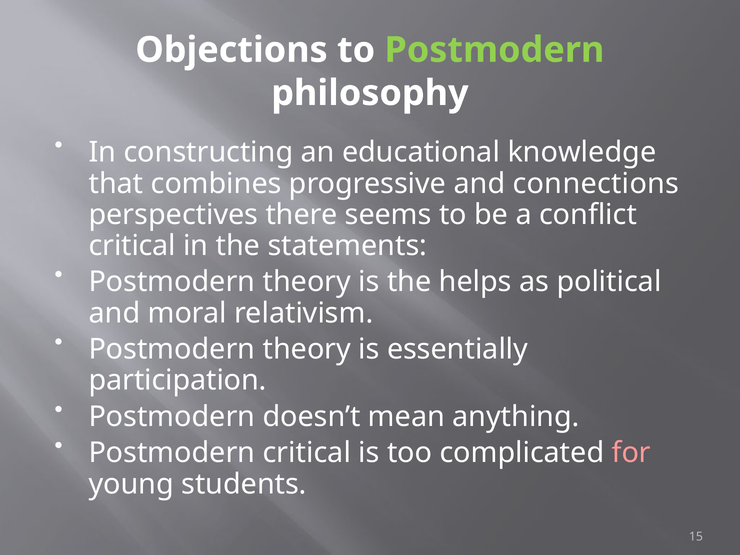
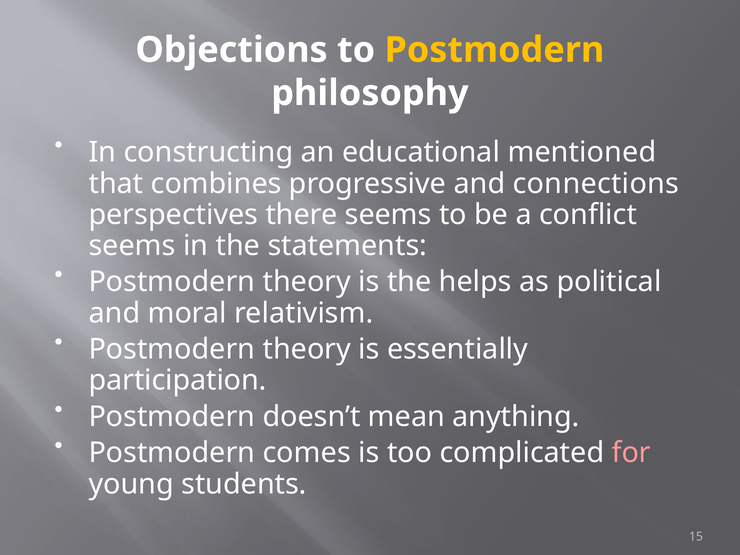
Postmodern colour: light green -> yellow (494, 50)
knowledge: knowledge -> mentioned (582, 152)
critical: critical -> seems (132, 246)
Postmodern critical: critical -> comes (307, 453)
